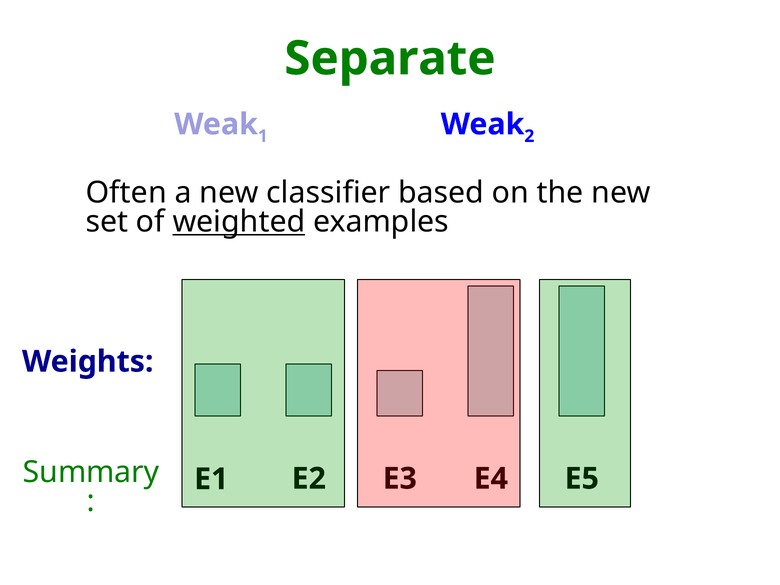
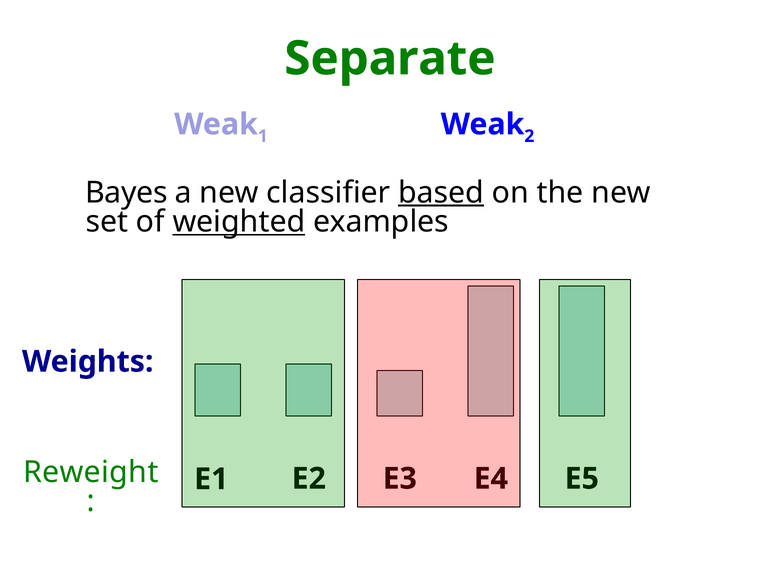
Often: Often -> Bayes (126, 193)
based underline: none -> present (441, 193)
Summary: Summary -> Reweight (91, 472)
